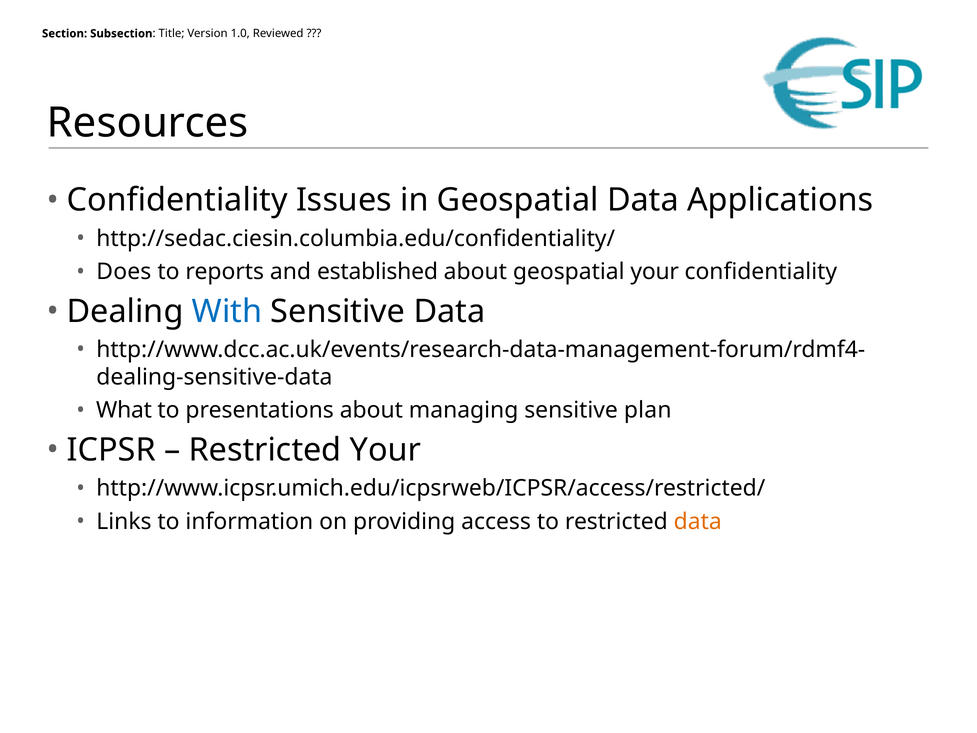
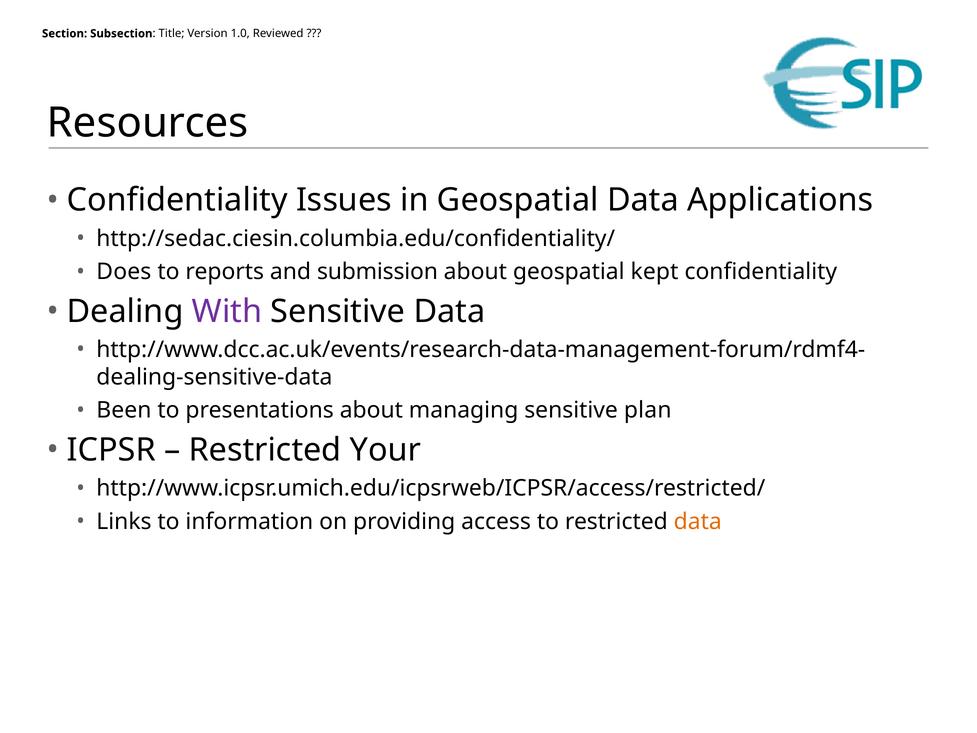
established: established -> submission (377, 272)
geospatial your: your -> kept (655, 272)
With colour: blue -> purple (227, 311)
What: What -> Been (124, 410)
